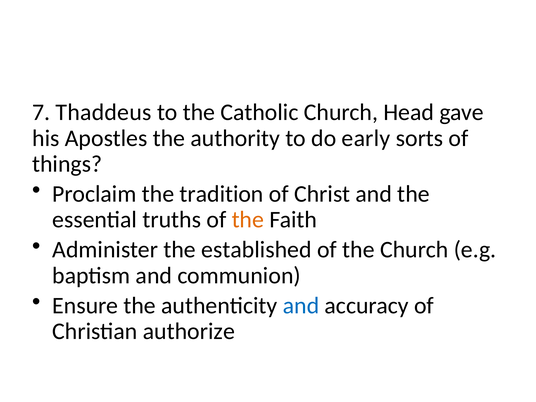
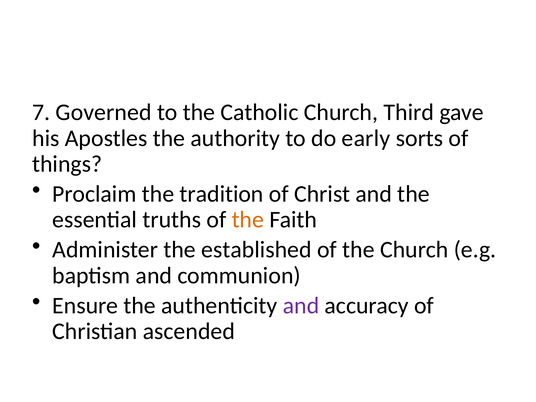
Thaddeus: Thaddeus -> Governed (104, 112)
Head: Head -> Third (409, 112)
and colour: blue -> purple (301, 306)
authorize: authorize -> ascended (189, 331)
